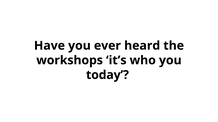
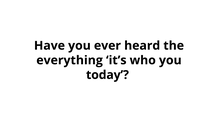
workshops: workshops -> everything (70, 61)
